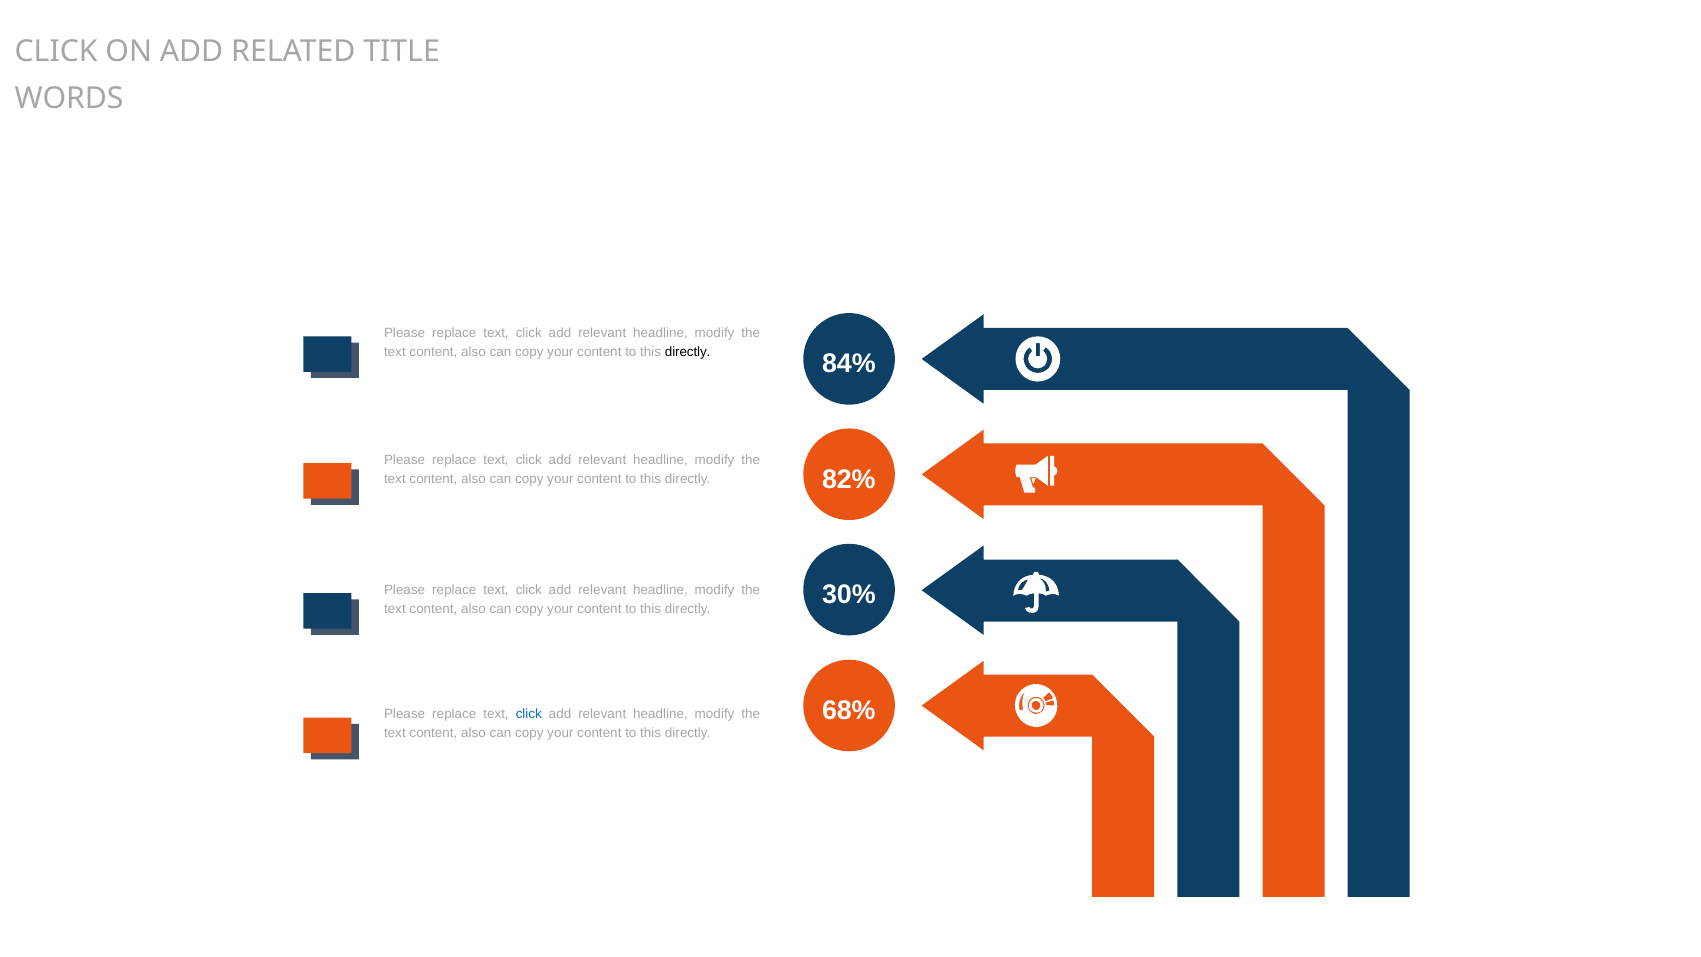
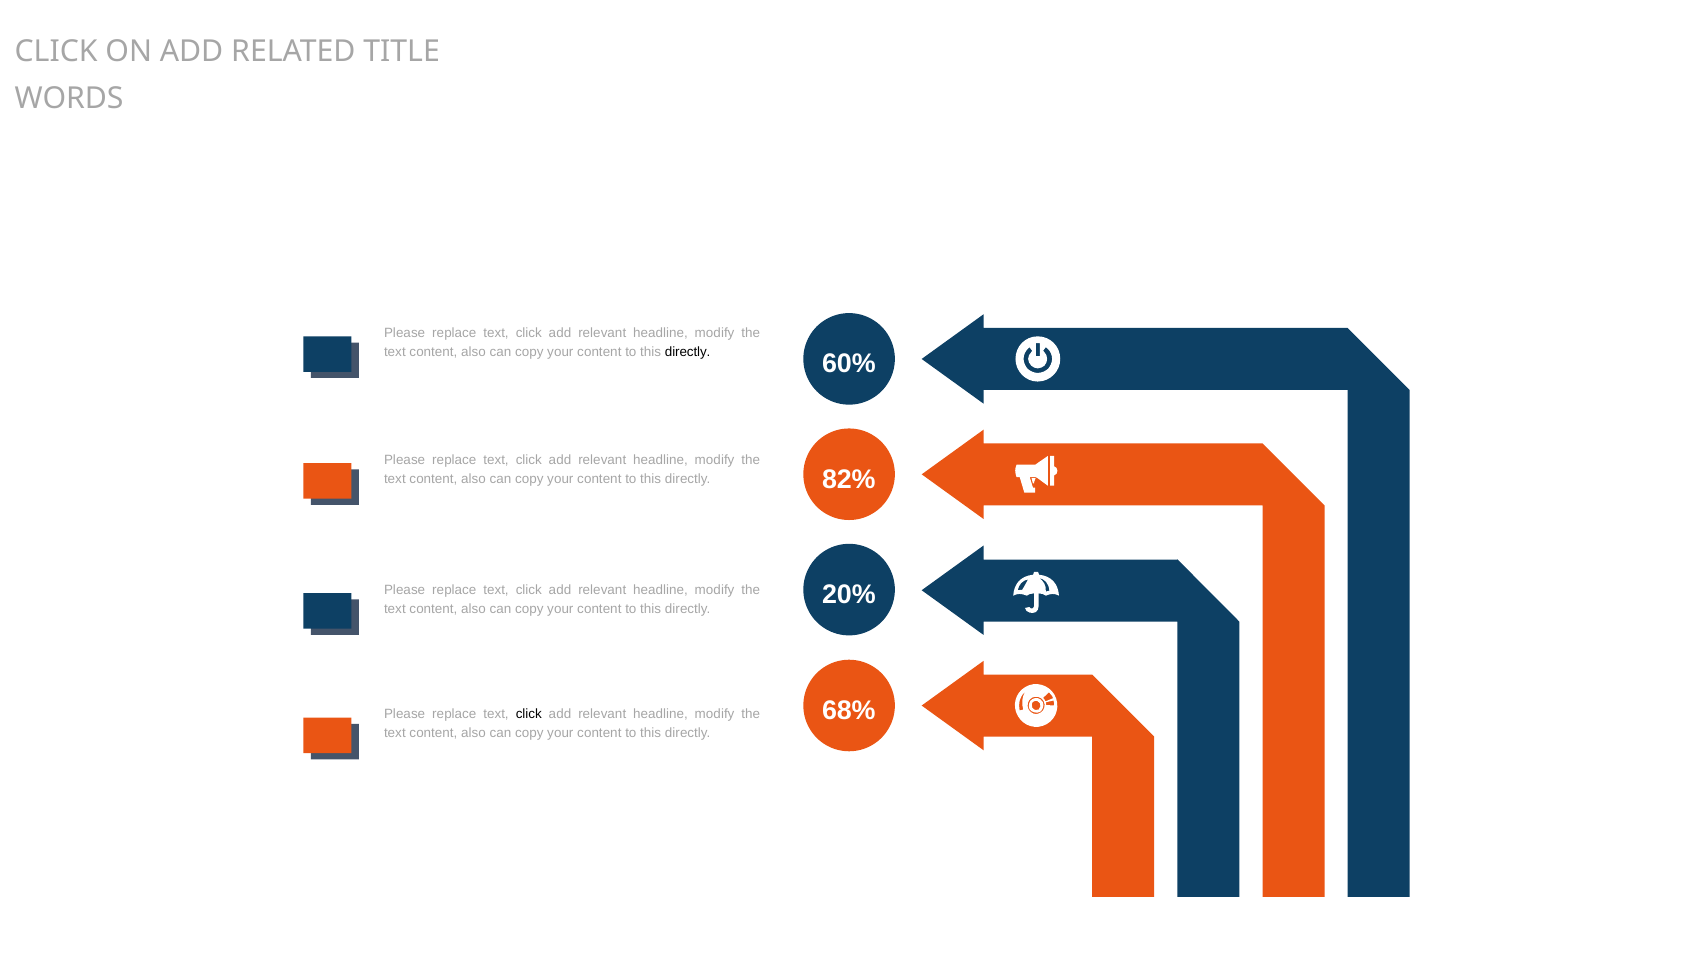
84%: 84% -> 60% (849, 364)
30%: 30% -> 20% (849, 595)
click colour: blue -> black (529, 714)
